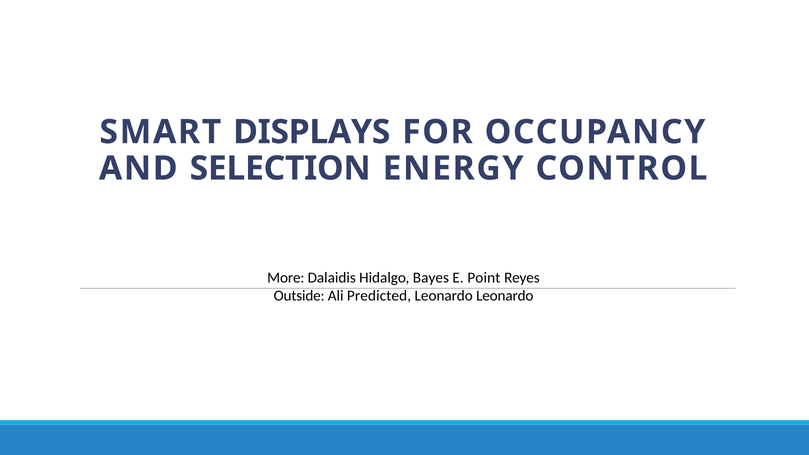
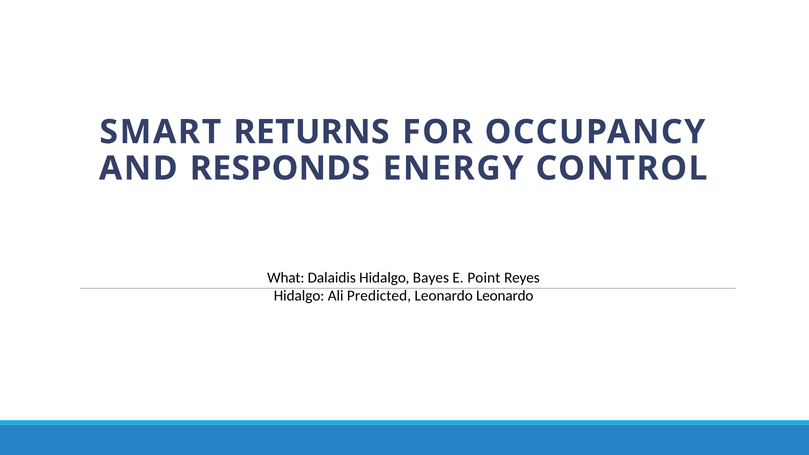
DISPLAYS: DISPLAYS -> RETURNS (311, 132)
SELECTION: SELECTION -> RESPONDS (280, 168)
More: More -> What (286, 278)
Outside: Outside -> Hidalgo (299, 296)
